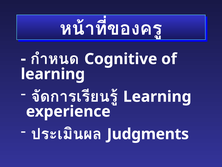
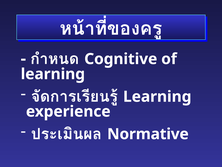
Judgments: Judgments -> Normative (148, 134)
